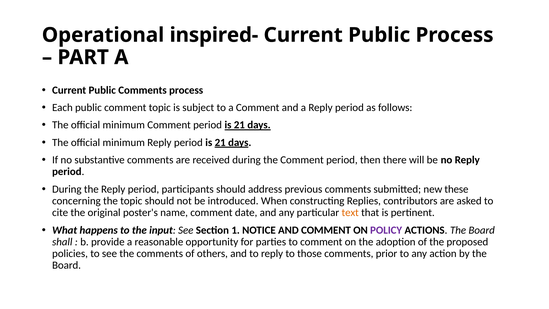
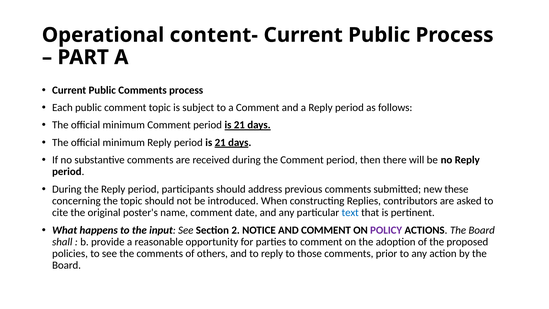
inspired-: inspired- -> content- (214, 35)
text colour: orange -> blue (350, 213)
1: 1 -> 2 (236, 230)
